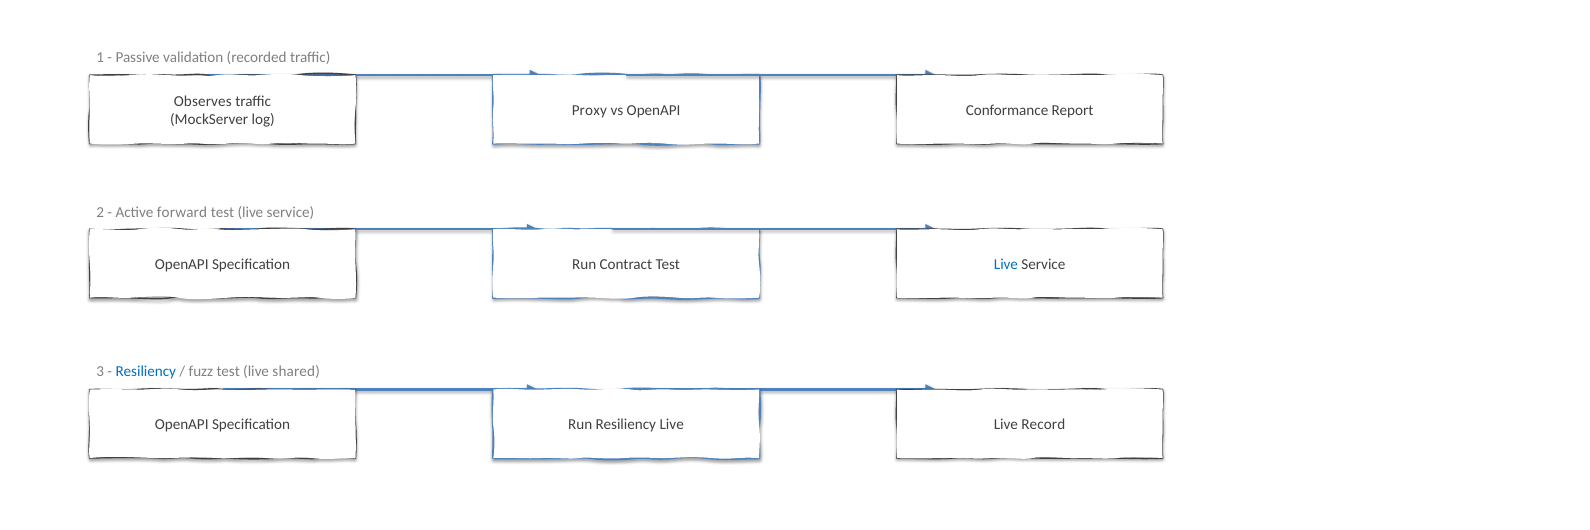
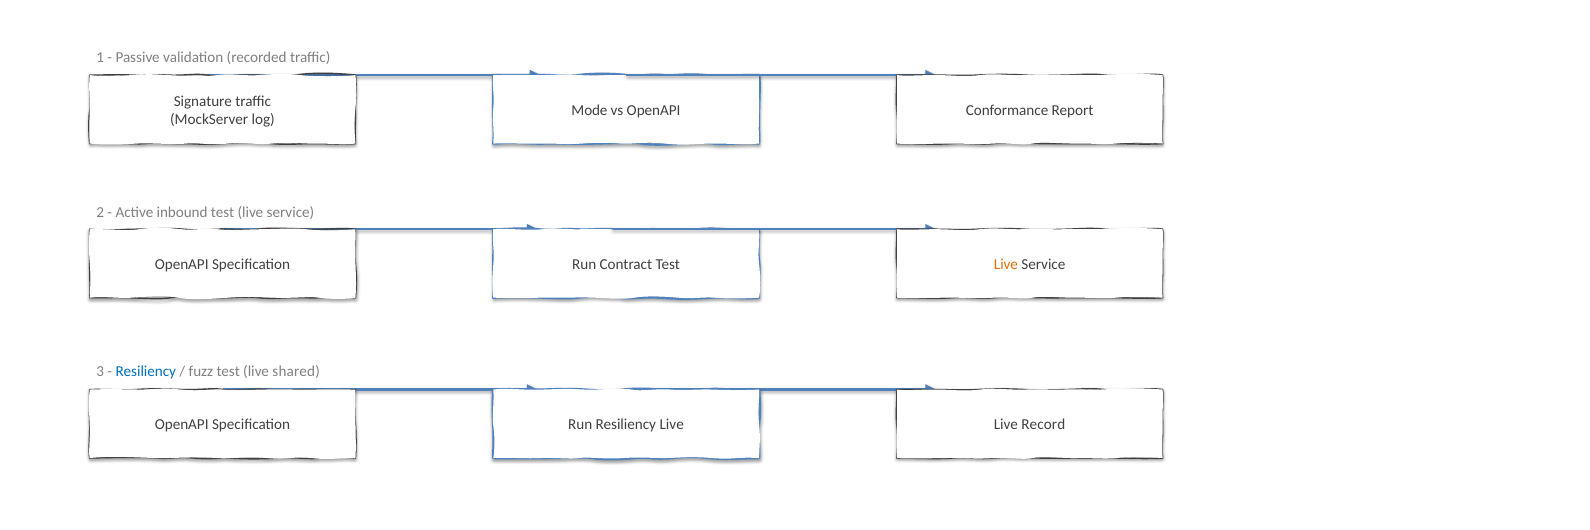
Observes: Observes -> Signature (203, 101)
Proxy: Proxy -> Mode (589, 110)
forward: forward -> inbound (182, 213)
Live colour: blue -> orange (1006, 265)
